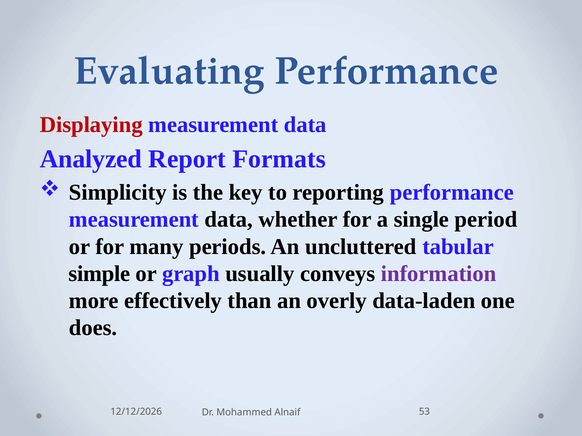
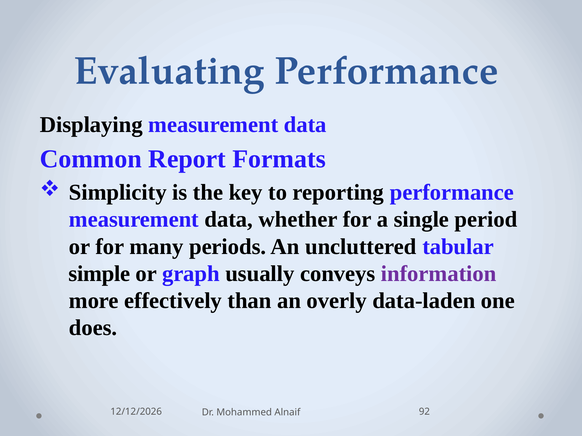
Displaying colour: red -> black (91, 125)
Analyzed: Analyzed -> Common (91, 159)
53: 53 -> 92 (424, 412)
